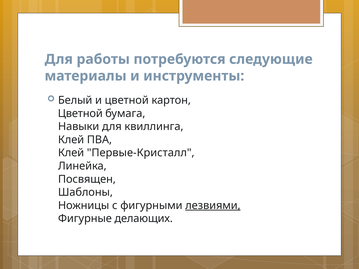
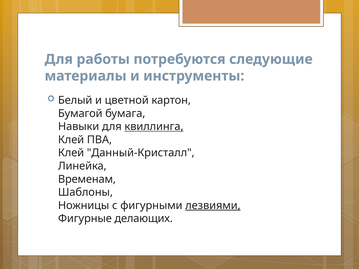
Цветной: Цветной -> Бумагой (80, 114)
квиллинга underline: none -> present (154, 127)
Первые-Кристалл: Первые-Кристалл -> Данный-Кристалл (141, 153)
Посвящен: Посвящен -> Временам (87, 179)
